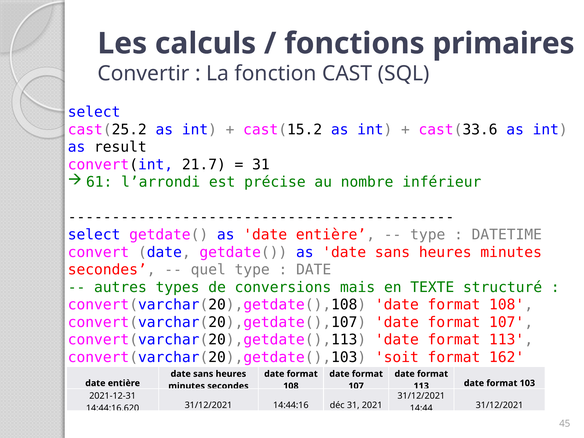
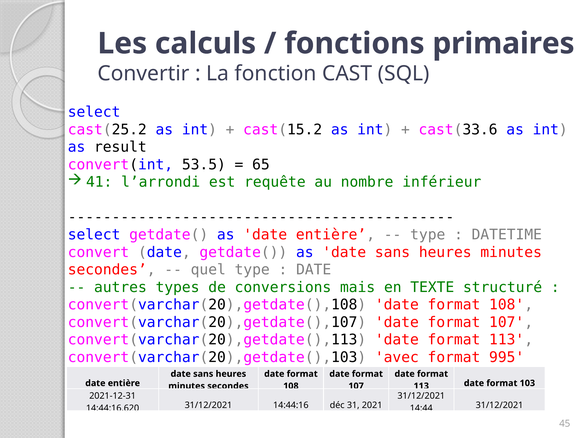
21.7: 21.7 -> 53.5 (204, 165)
31: 31 -> 65 (261, 165)
61: 61 -> 41 (99, 182)
précise: précise -> requête (275, 182)
soit: soit -> avec (397, 357)
162: 162 -> 995 (507, 357)
